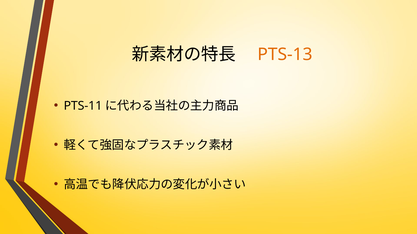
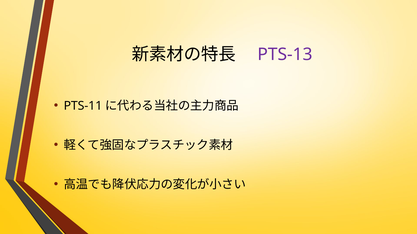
PTS-13 colour: orange -> purple (285, 55)
